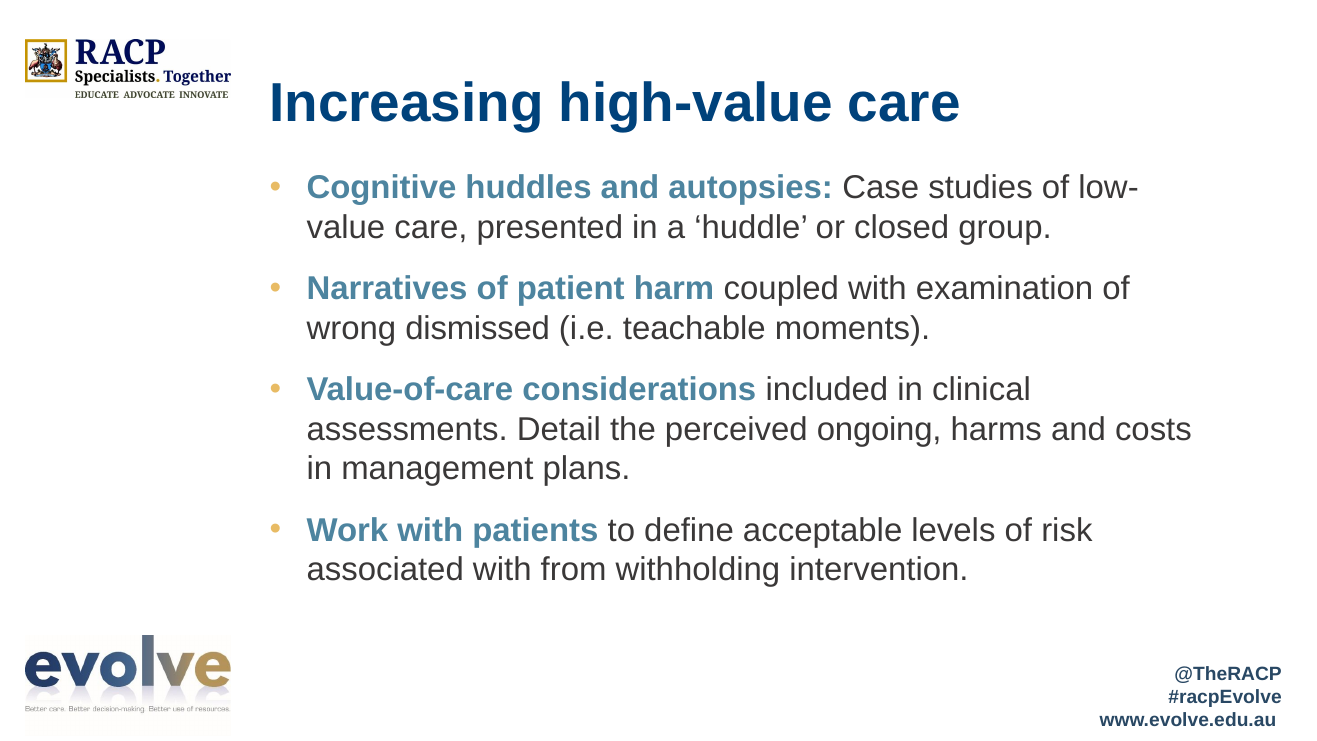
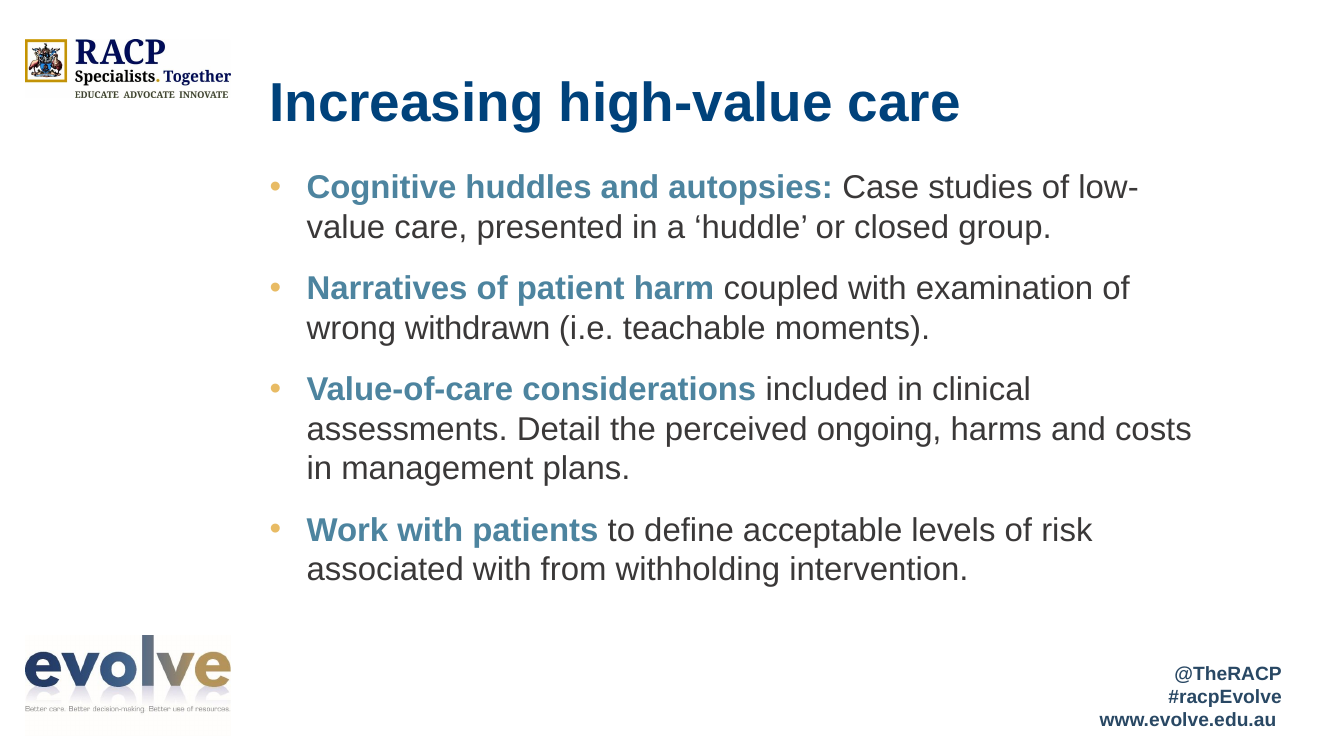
dismissed: dismissed -> withdrawn (478, 328)
